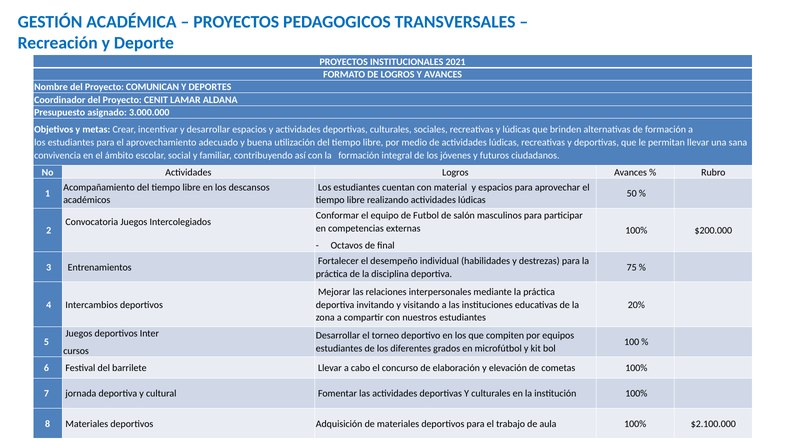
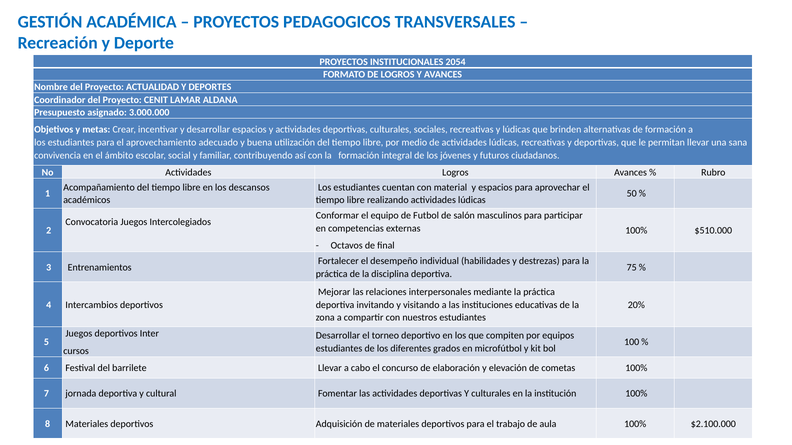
2021: 2021 -> 2054 (456, 62)
COMUNICAN: COMUNICAN -> ACTUALIDAD (153, 87)
$200.000: $200.000 -> $510.000 (713, 231)
